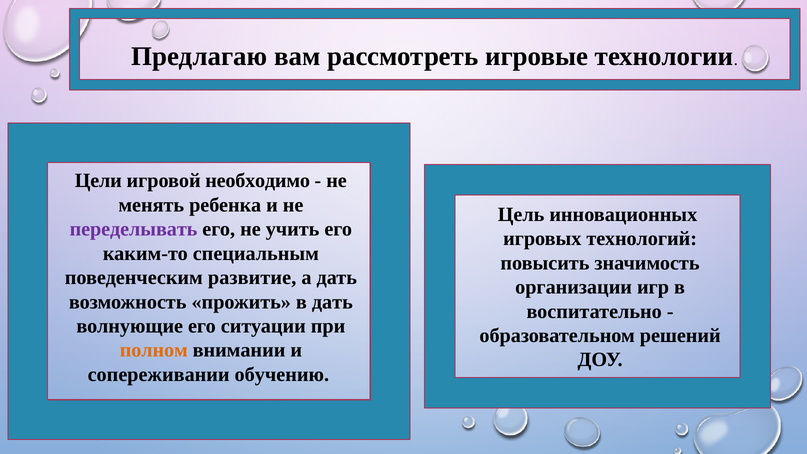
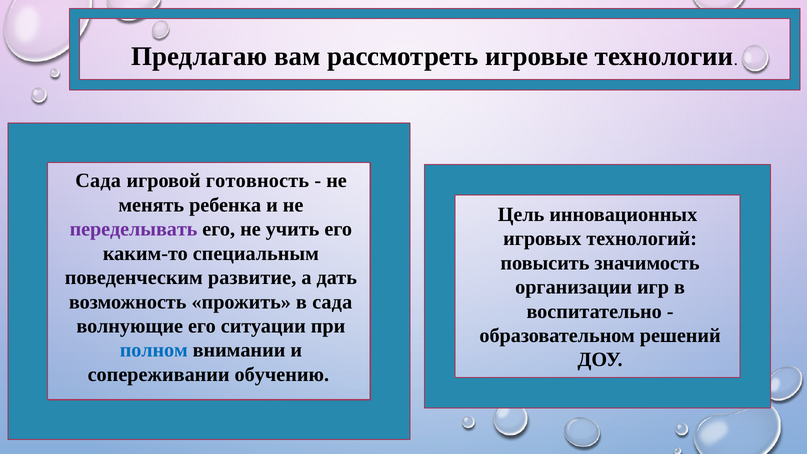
Цели: Цели -> Сада (98, 181)
необходимо: необходимо -> готовность (257, 181)
в дать: дать -> сада (332, 302)
полном colour: orange -> blue (154, 350)
